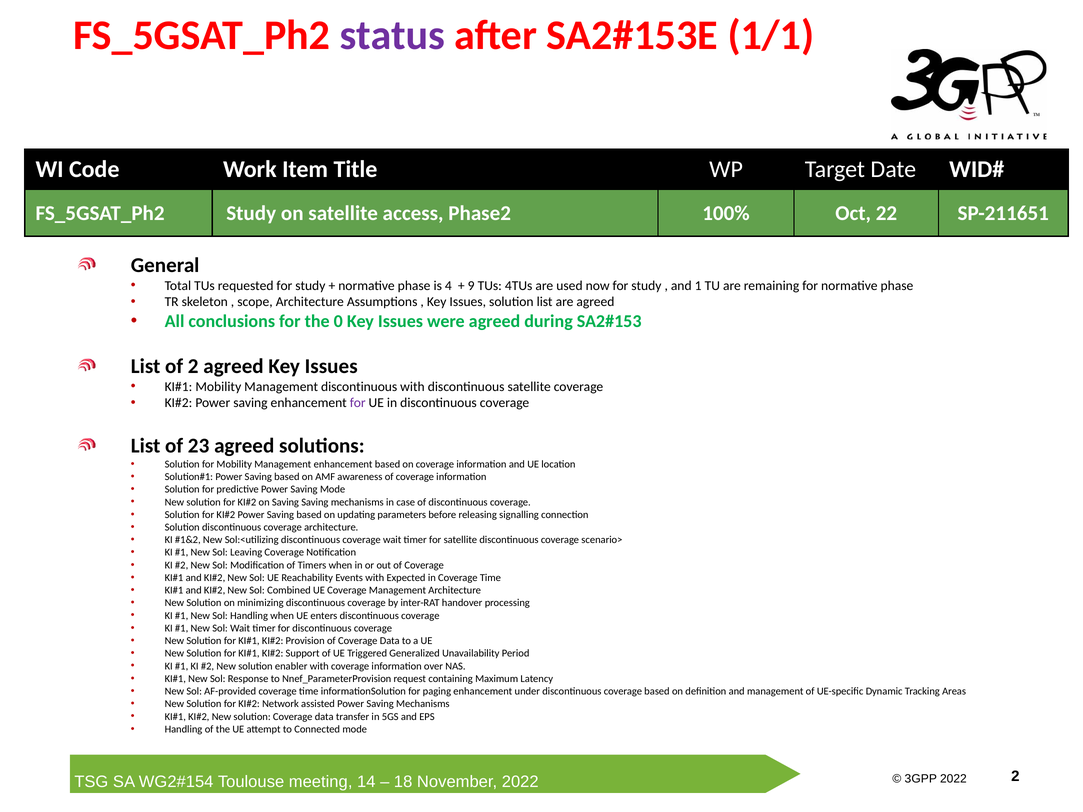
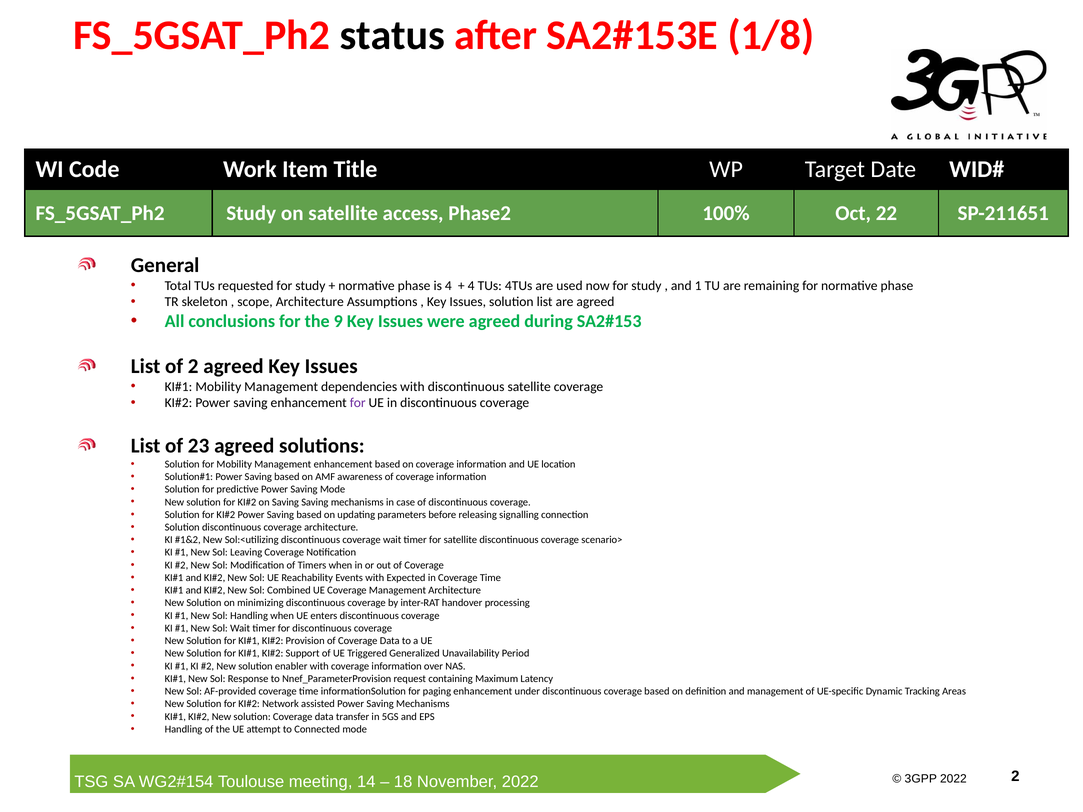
status colour: purple -> black (392, 36)
1/1: 1/1 -> 1/8 (771, 36)
9: 9 -> 4 (471, 286)
0: 0 -> 9 (338, 321)
Management discontinuous: discontinuous -> dependencies (359, 387)
